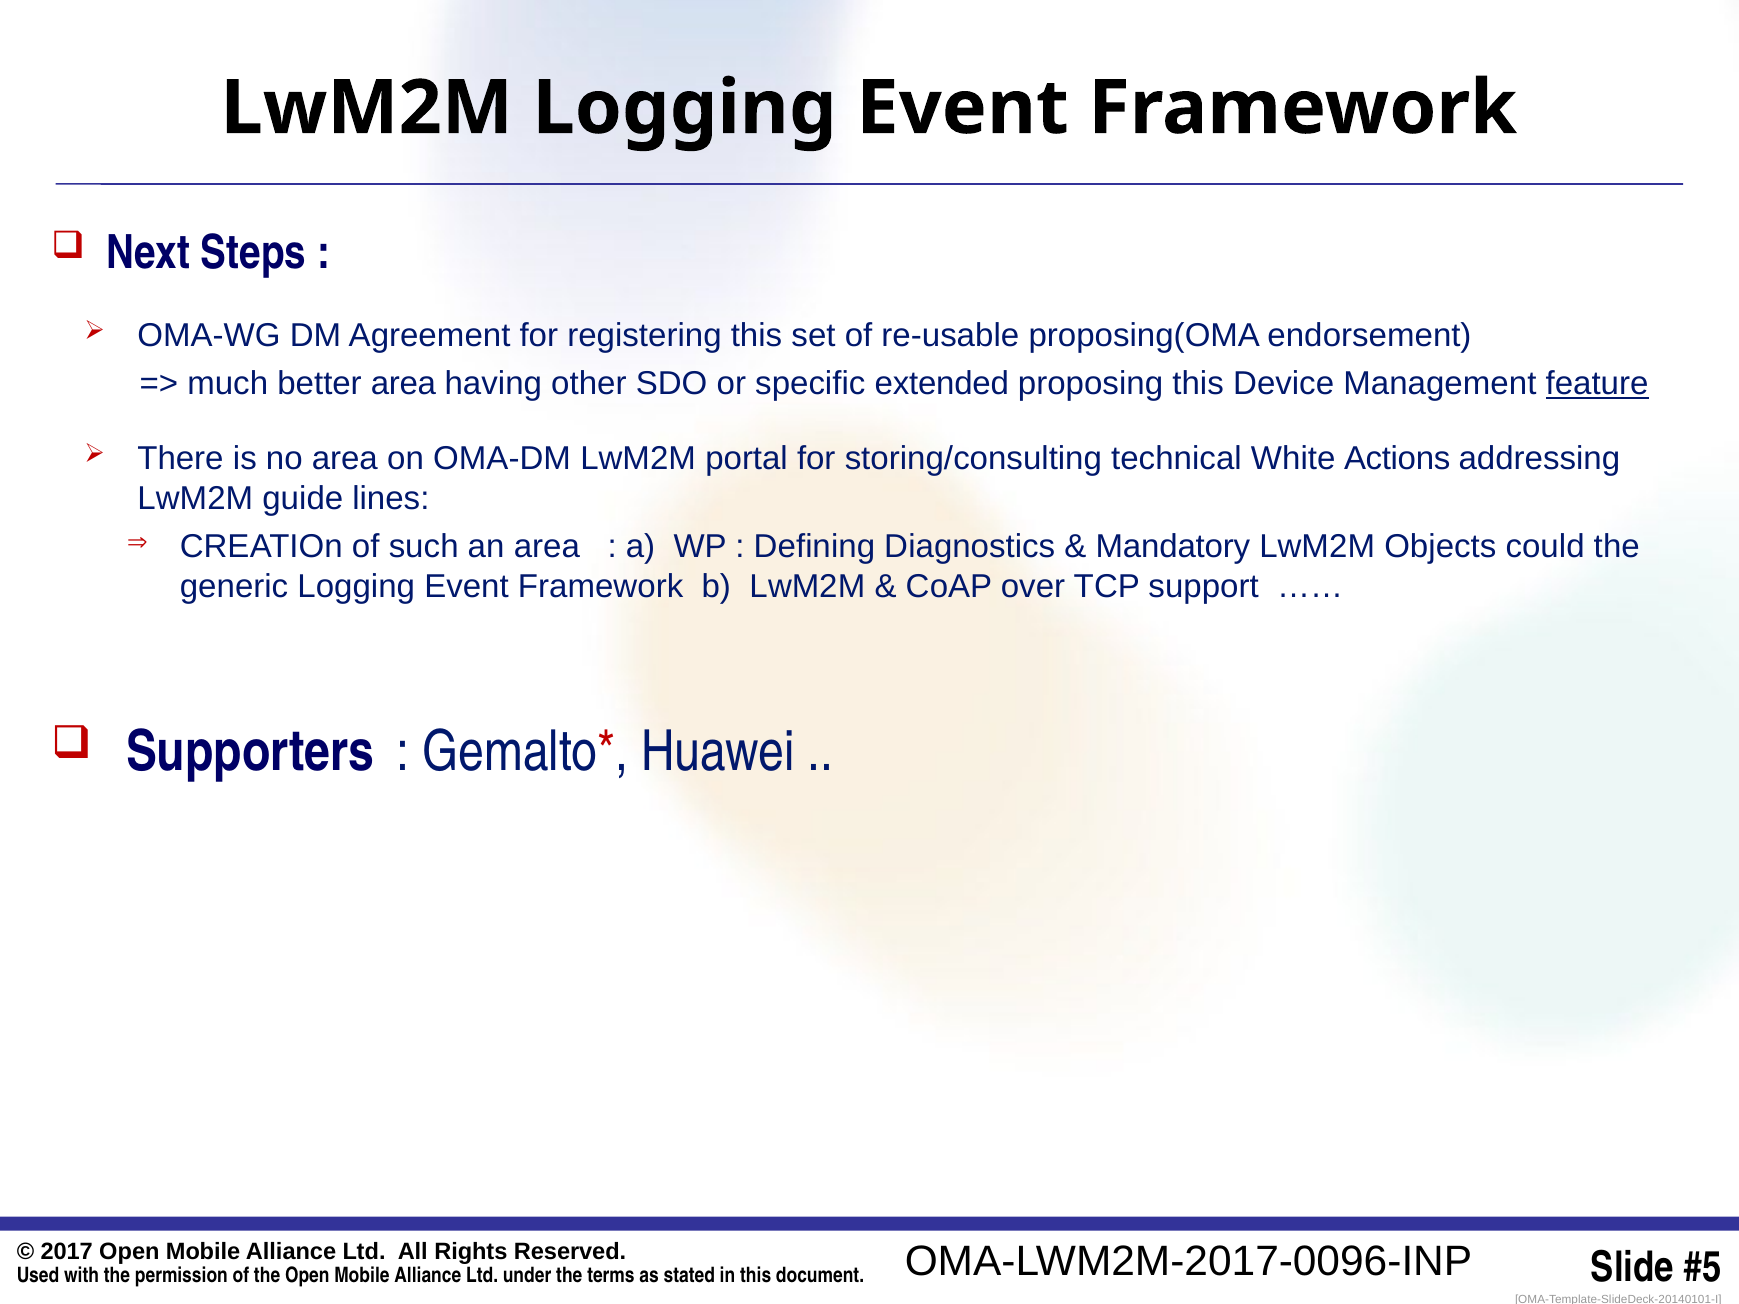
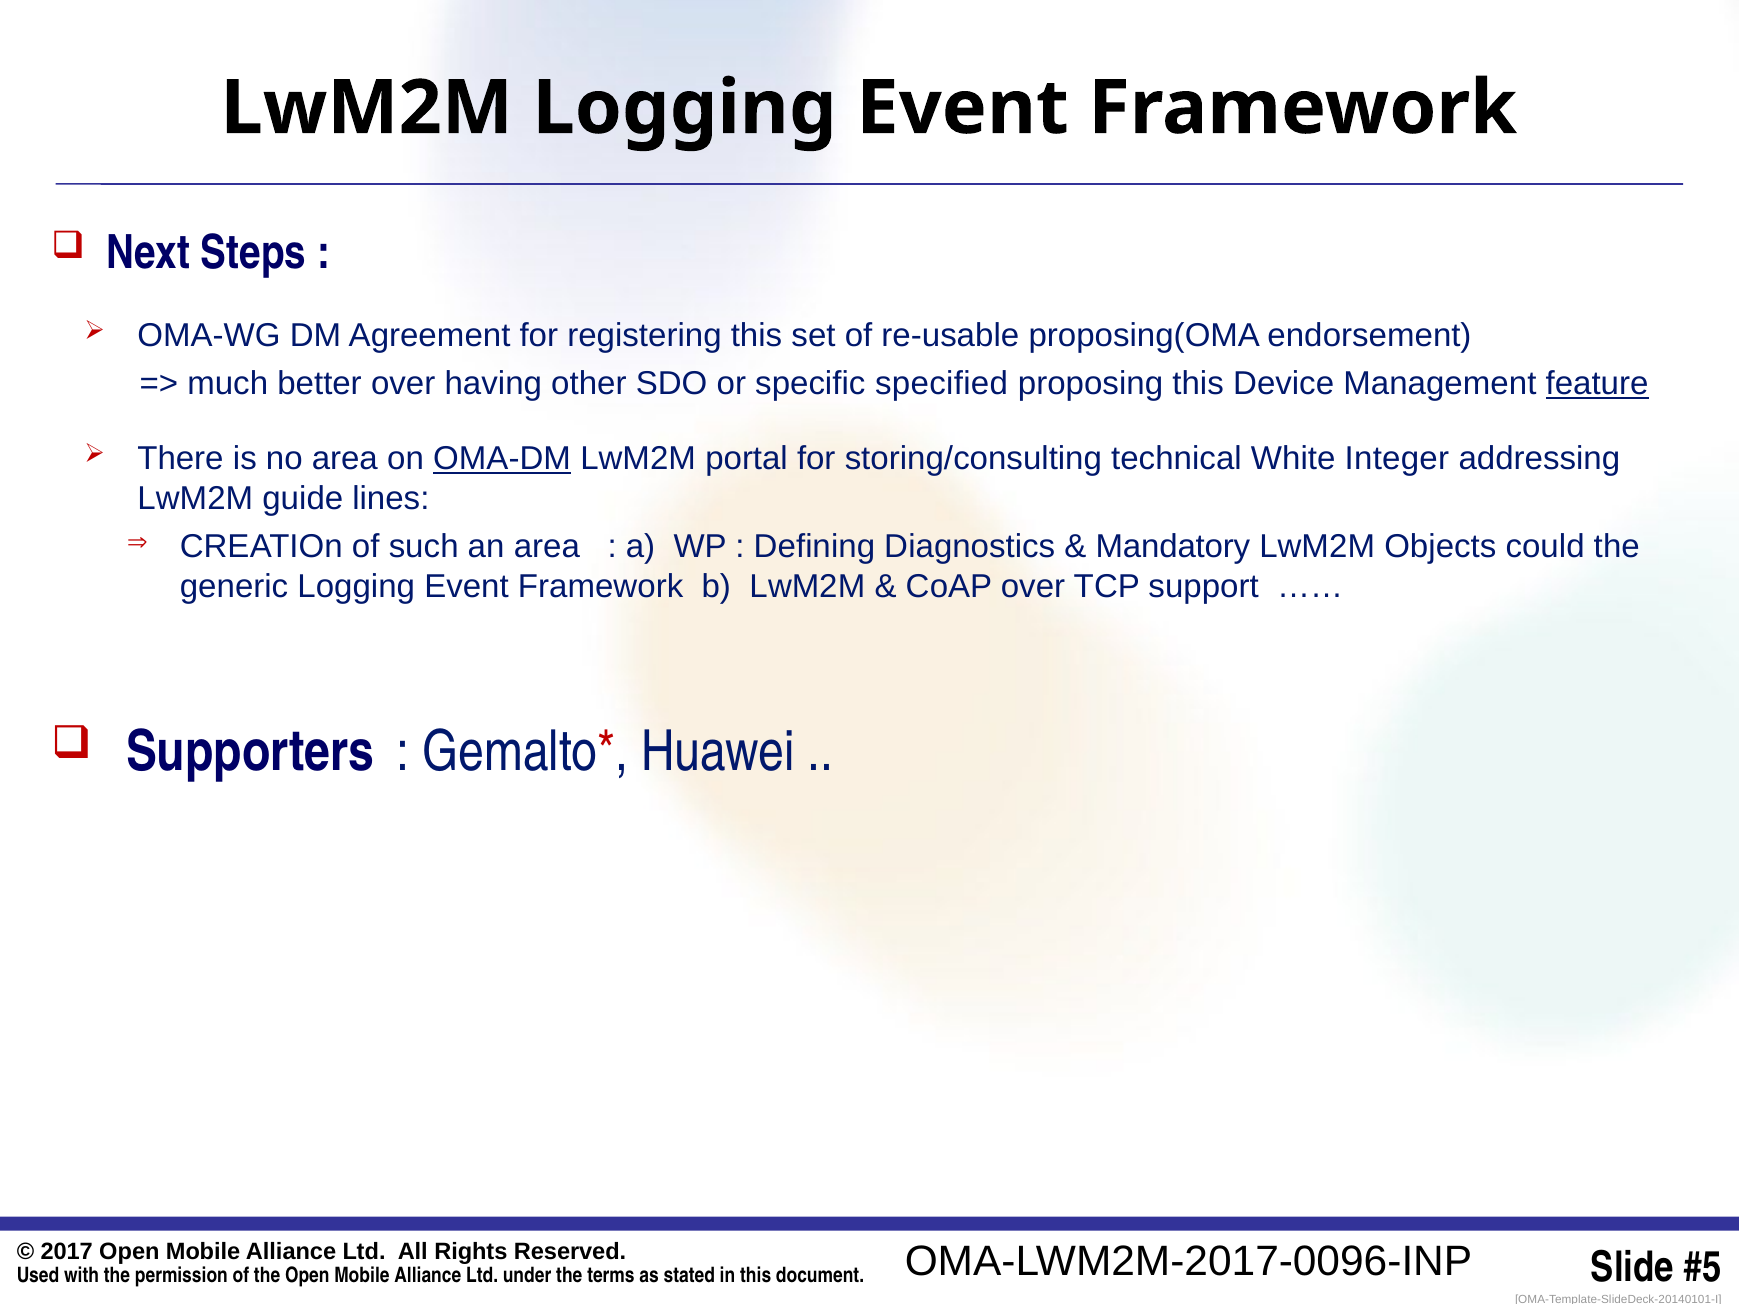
better area: area -> over (403, 384)
extended: extended -> specified (942, 384)
OMA-DM underline: none -> present (502, 459)
Actions: Actions -> Integer (1397, 459)
